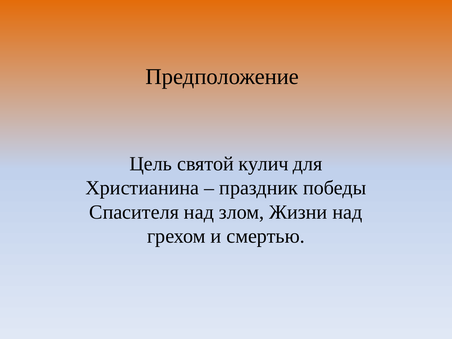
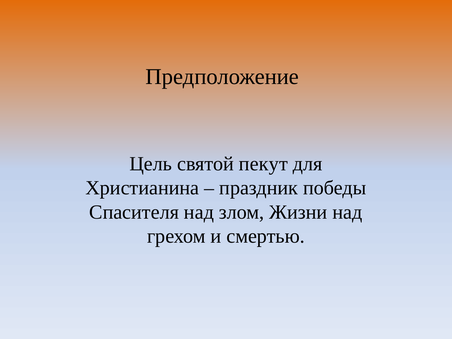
кулич: кулич -> пекут (263, 164)
